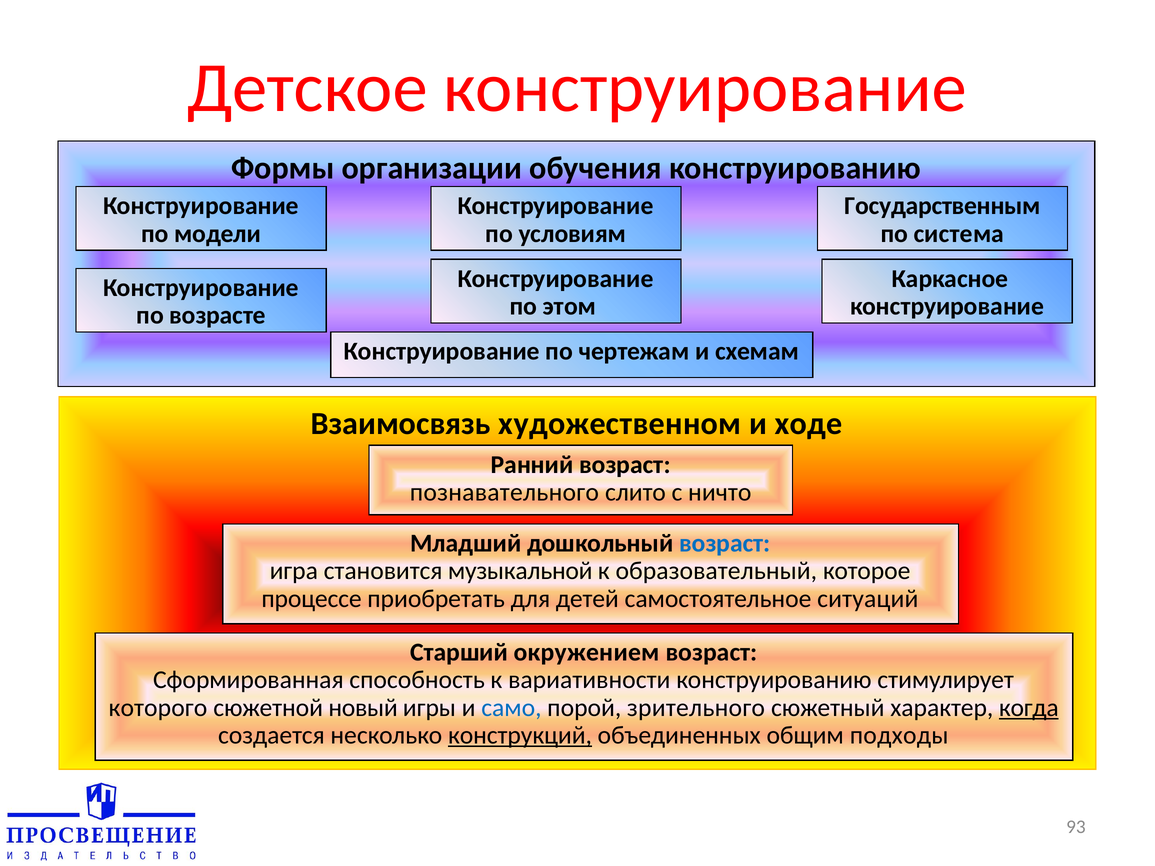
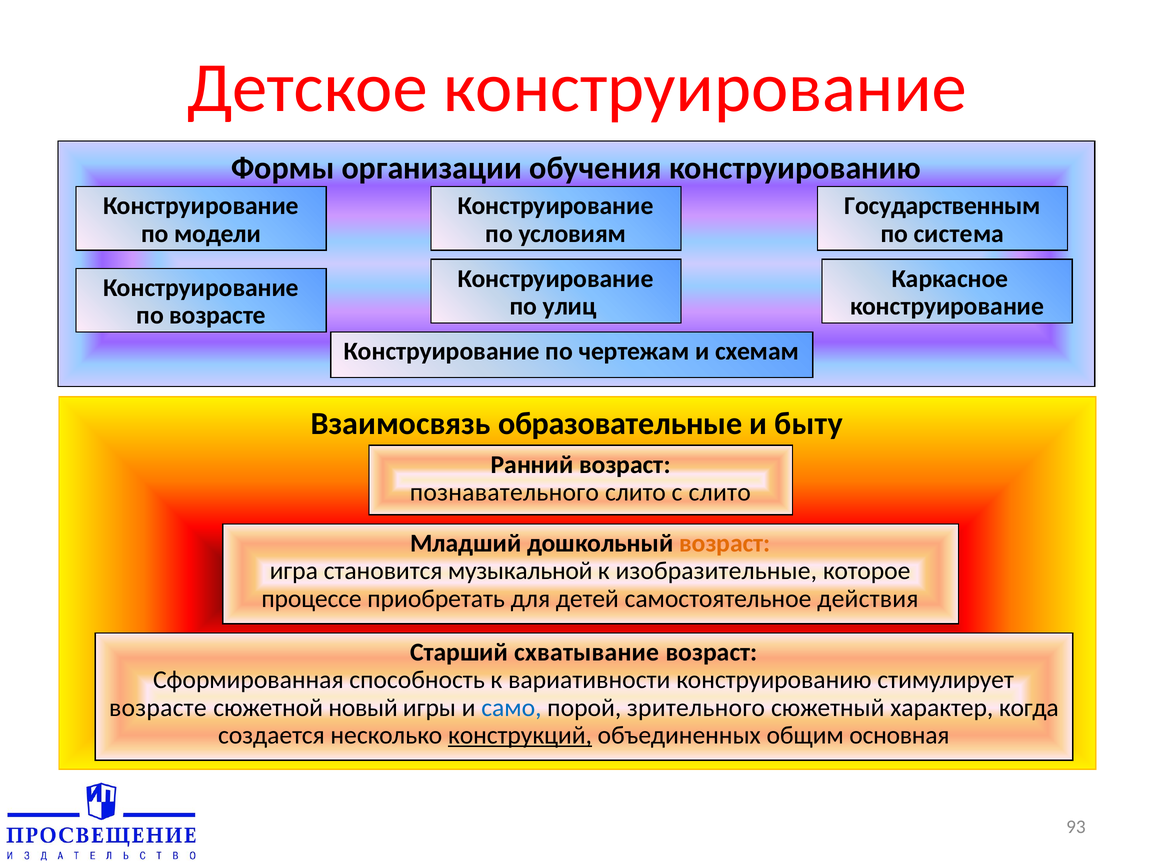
этом: этом -> улиц (570, 306)
художественном: художественном -> образовательные (620, 424)
ходе: ходе -> быту (809, 424)
с ничто: ничто -> слито (720, 492)
возраст colour: blue -> orange (725, 543)
образовательный: образовательный -> изобразительные (716, 571)
ситуаций: ситуаций -> действия (868, 599)
окружением: окружением -> схватывание (587, 653)
которого: которого -> возрасте (158, 708)
когда underline: present -> none (1029, 708)
подходы: подходы -> основная (899, 736)
